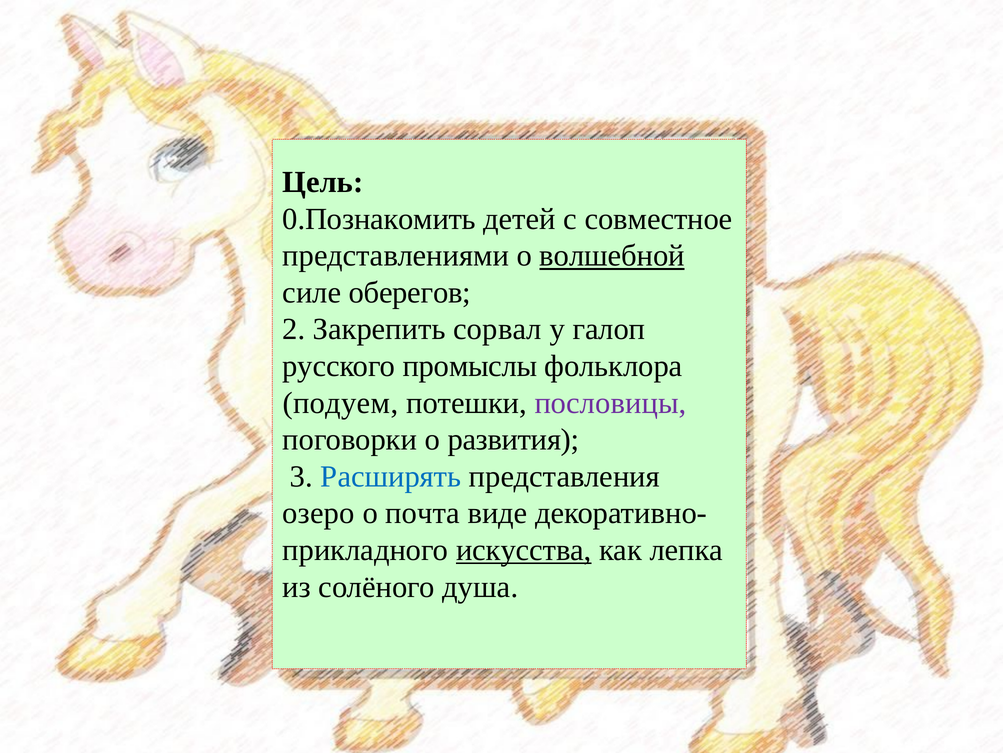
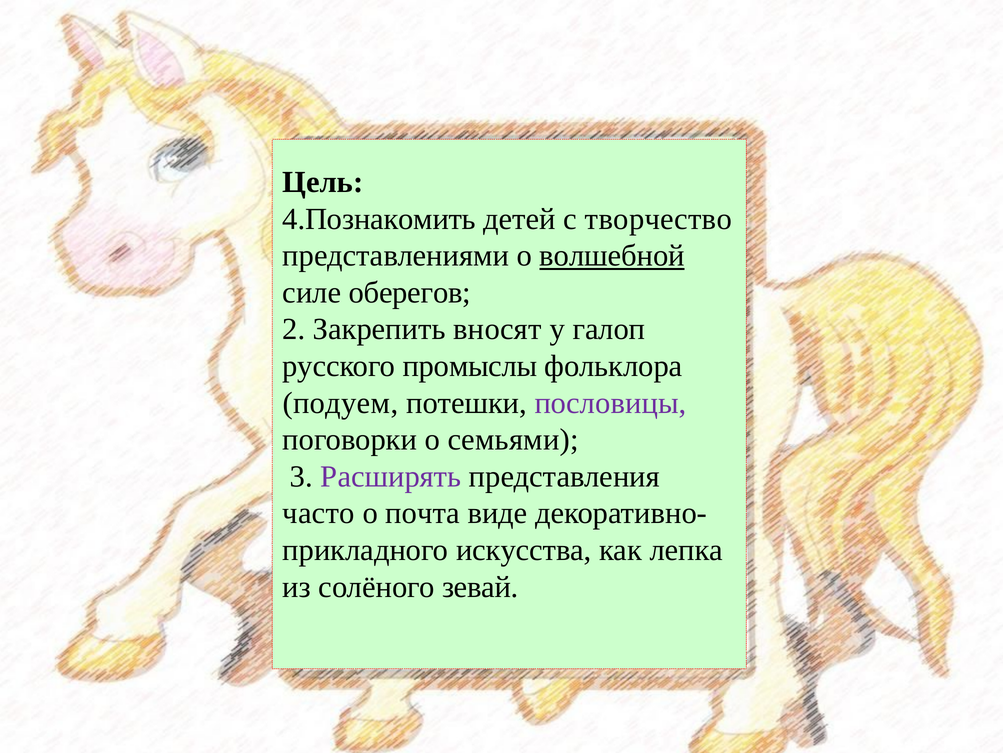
0.Познакомить: 0.Познакомить -> 4.Познакомить (379, 219)
совместное: совместное -> творчество (658, 219)
сорвал: сорвал -> вносят (497, 329)
развития: развития -> семьями (513, 439)
Расширять colour: blue -> purple (391, 476)
озеро: озеро -> часто (319, 513)
искусства underline: present -> none (524, 550)
душа: душа -> зевай (480, 586)
